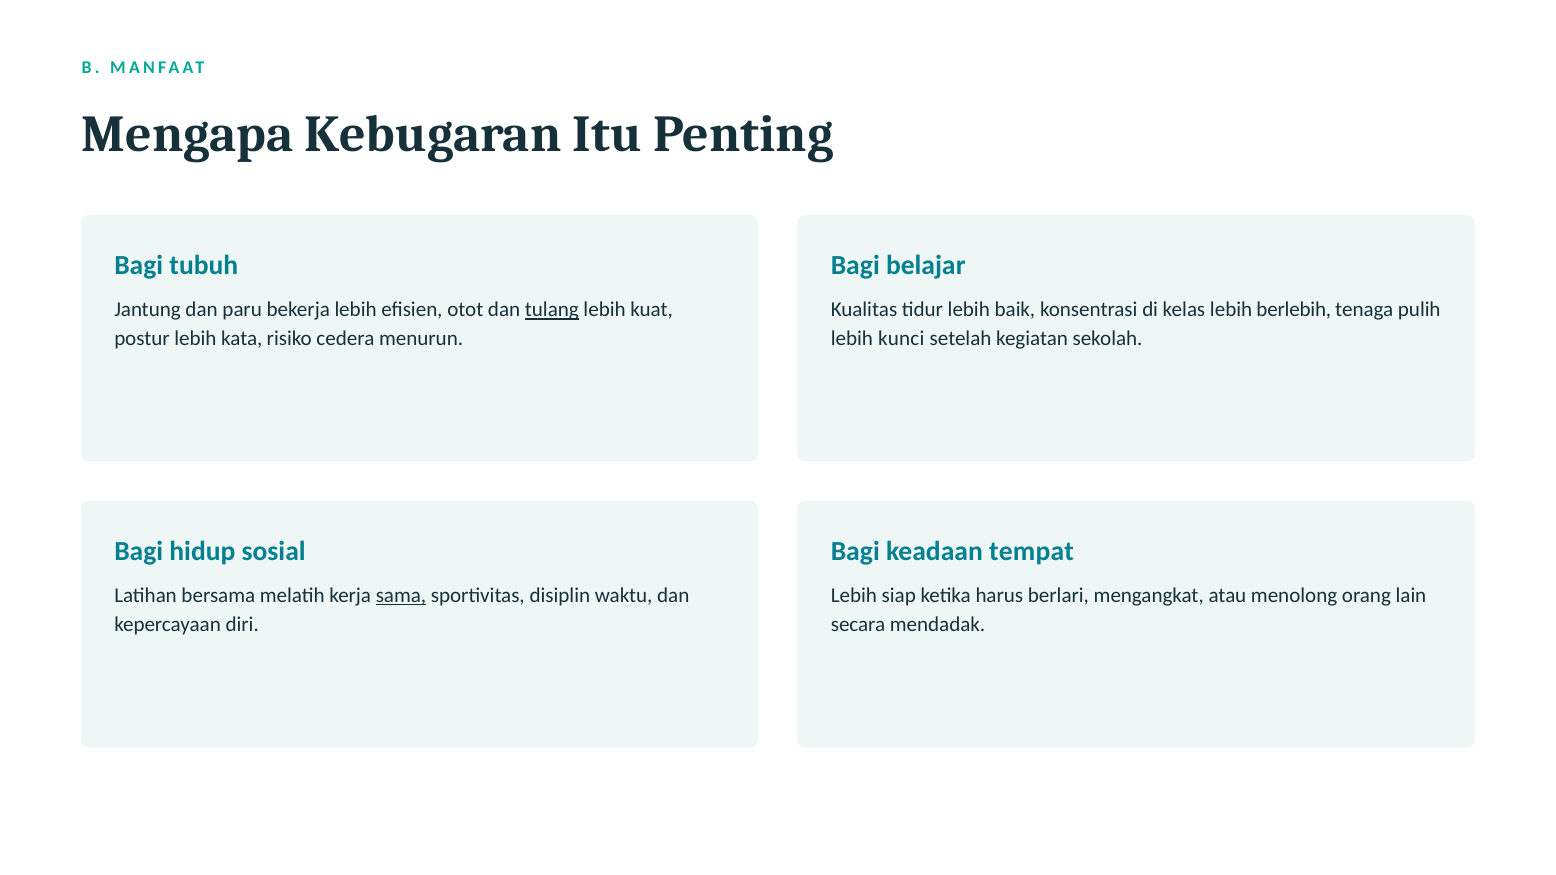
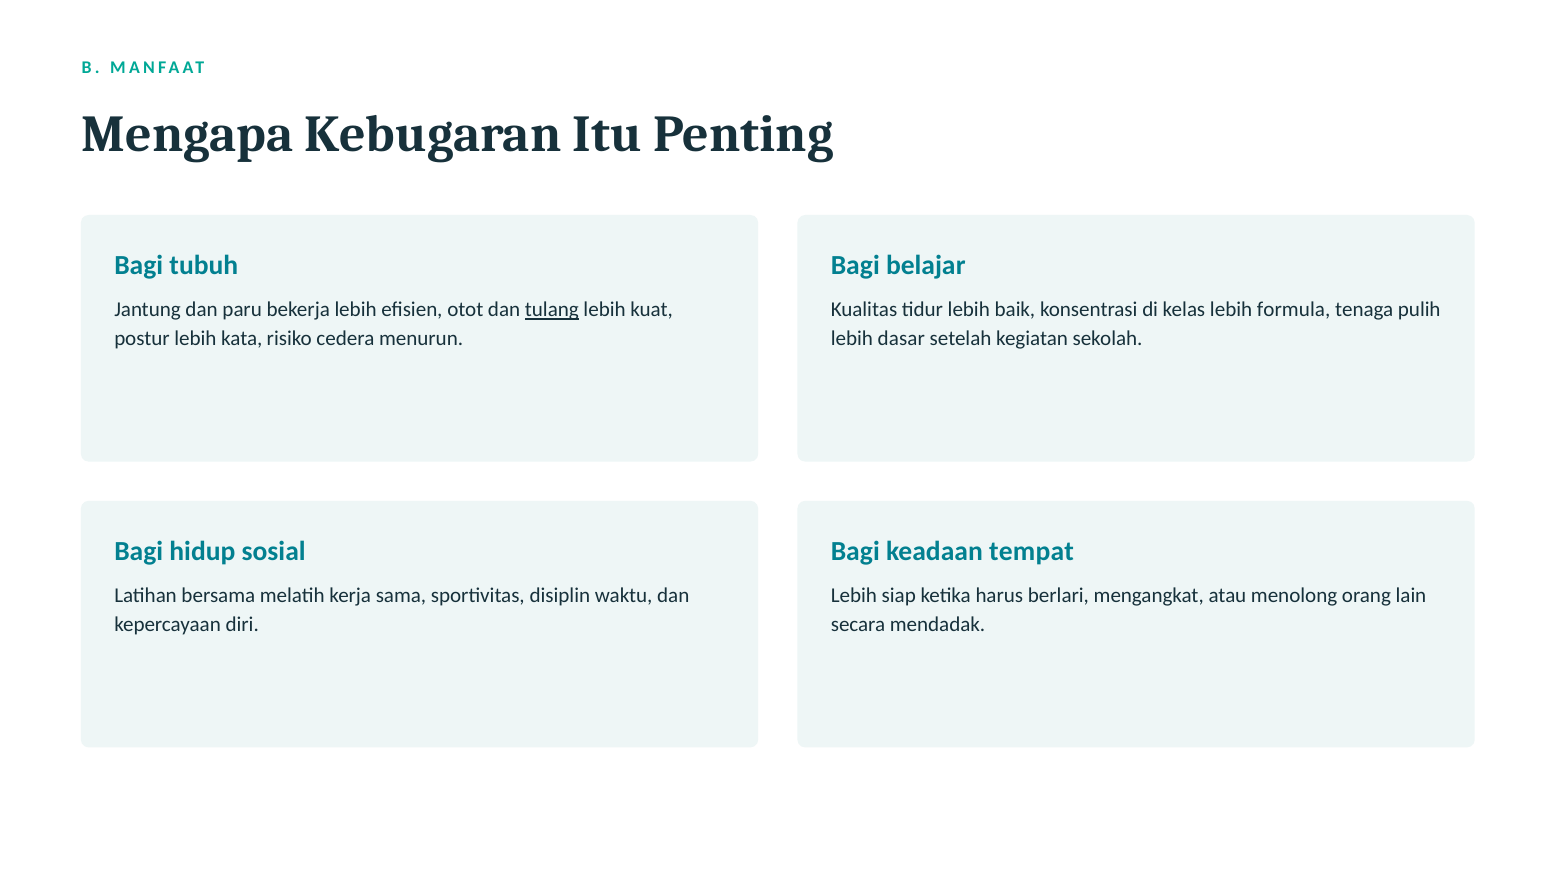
berlebih: berlebih -> formula (1294, 310)
kunci: kunci -> dasar (901, 338)
sama underline: present -> none (401, 596)
